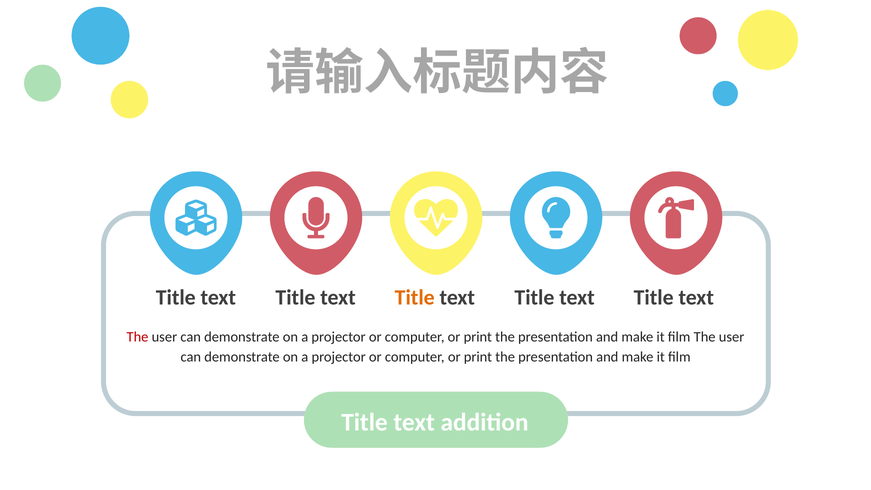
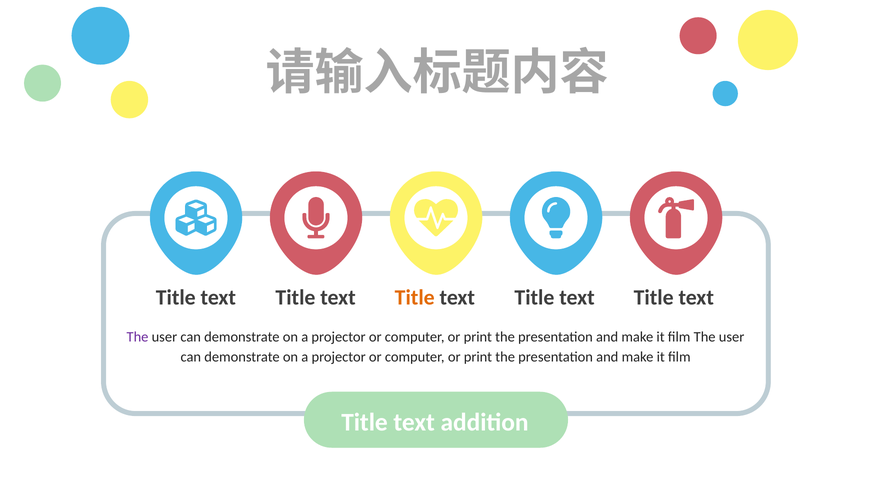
The colour: red -> purple (138, 337)
